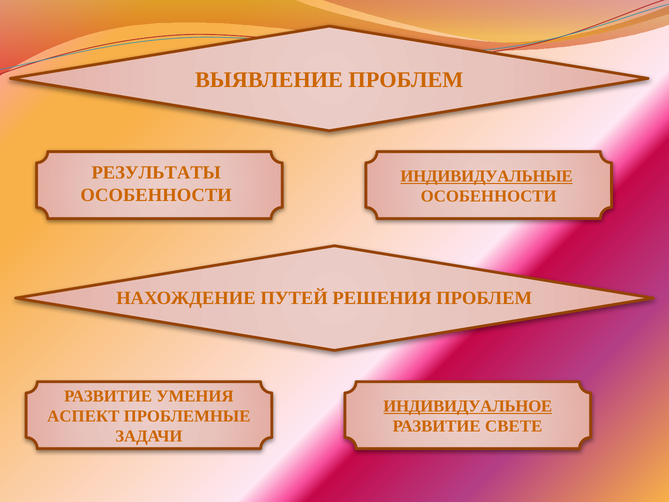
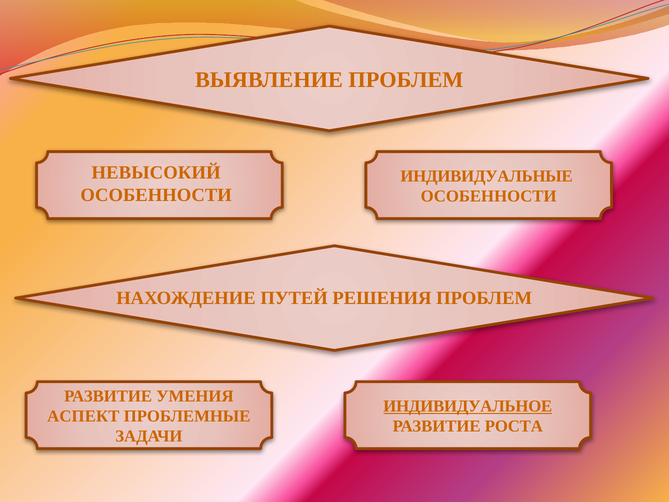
РЕЗУЛЬТАТЫ: РЕЗУЛЬТАТЫ -> НЕВЫСОКИЙ (156, 173)
ИНДИВИДУАЛЬНЫЕ underline: present -> none (487, 176)
СВЕТЕ: СВЕТЕ -> РОСТА (514, 426)
